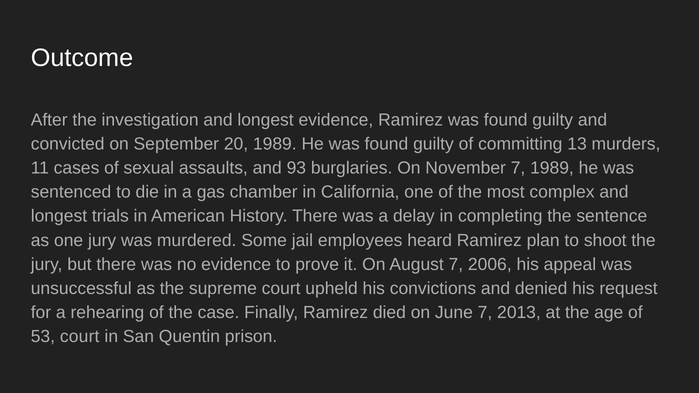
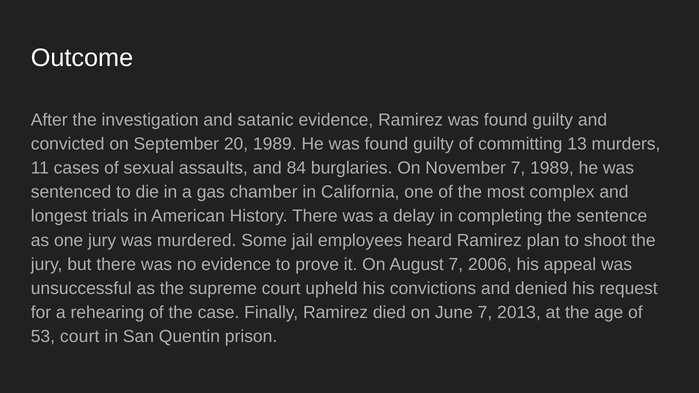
investigation and longest: longest -> satanic (265, 120)
93: 93 -> 84 (296, 168)
